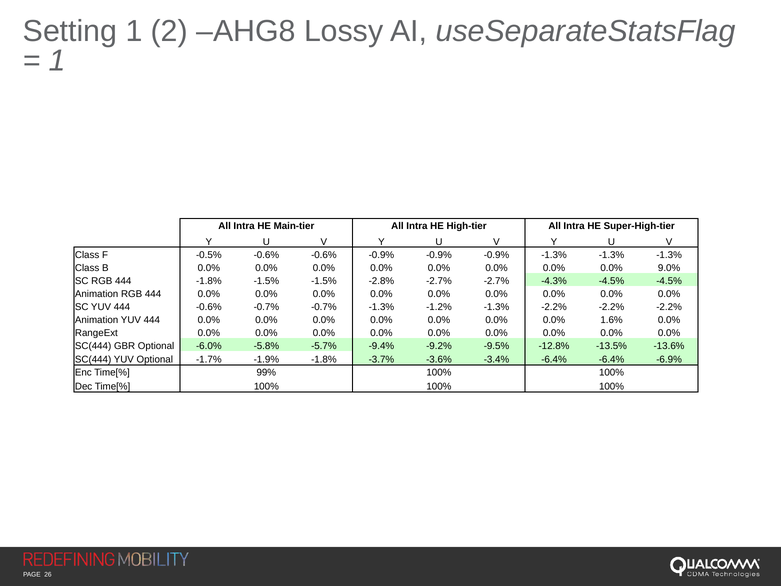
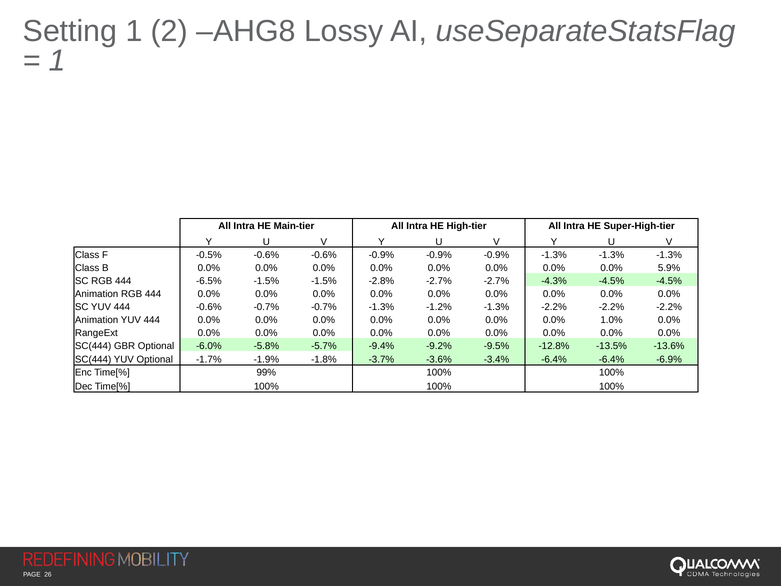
9.0%: 9.0% -> 5.9% (669, 268)
444 -1.8%: -1.8% -> -6.5% (209, 281)
1.6%: 1.6% -> 1.0% (612, 320)
